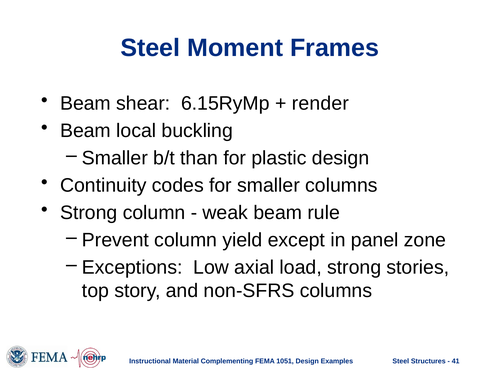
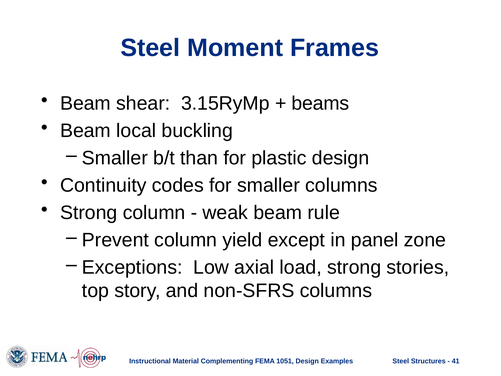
6.15RyMp: 6.15RyMp -> 3.15RyMp (225, 103)
render: render -> beams (320, 103)
